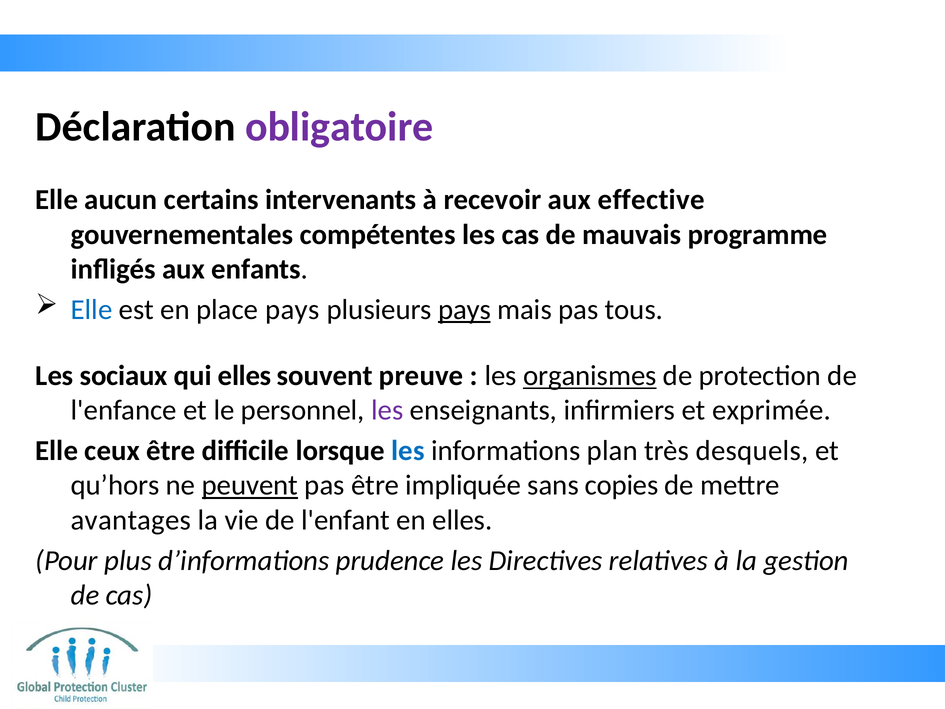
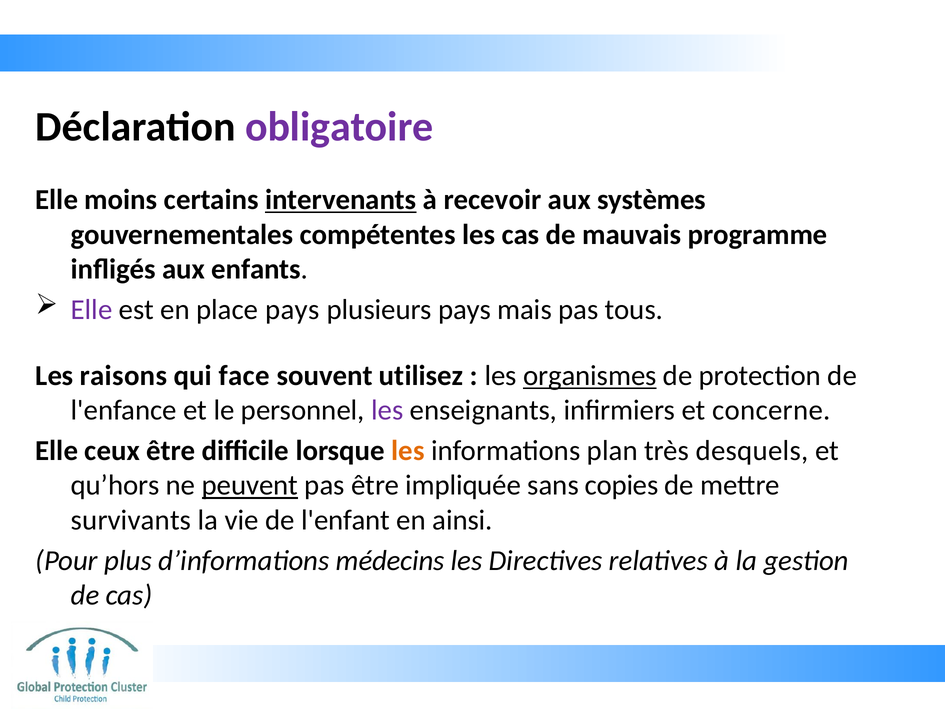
aucun: aucun -> moins (121, 200)
intervenants underline: none -> present (341, 200)
effective: effective -> systèmes (651, 200)
Elle colour: blue -> purple (92, 309)
pays underline: present -> none (465, 309)
sociaux: sociaux -> raisons (124, 376)
qui elles: elles -> face (244, 376)
preuve: preuve -> utilisez (421, 376)
exprimée: exprimée -> concerne (771, 410)
les colour: blue -> orange (408, 451)
avantages: avantages -> survivants (131, 520)
en elles: elles -> ainsi (462, 520)
prudence: prudence -> médecins (390, 560)
